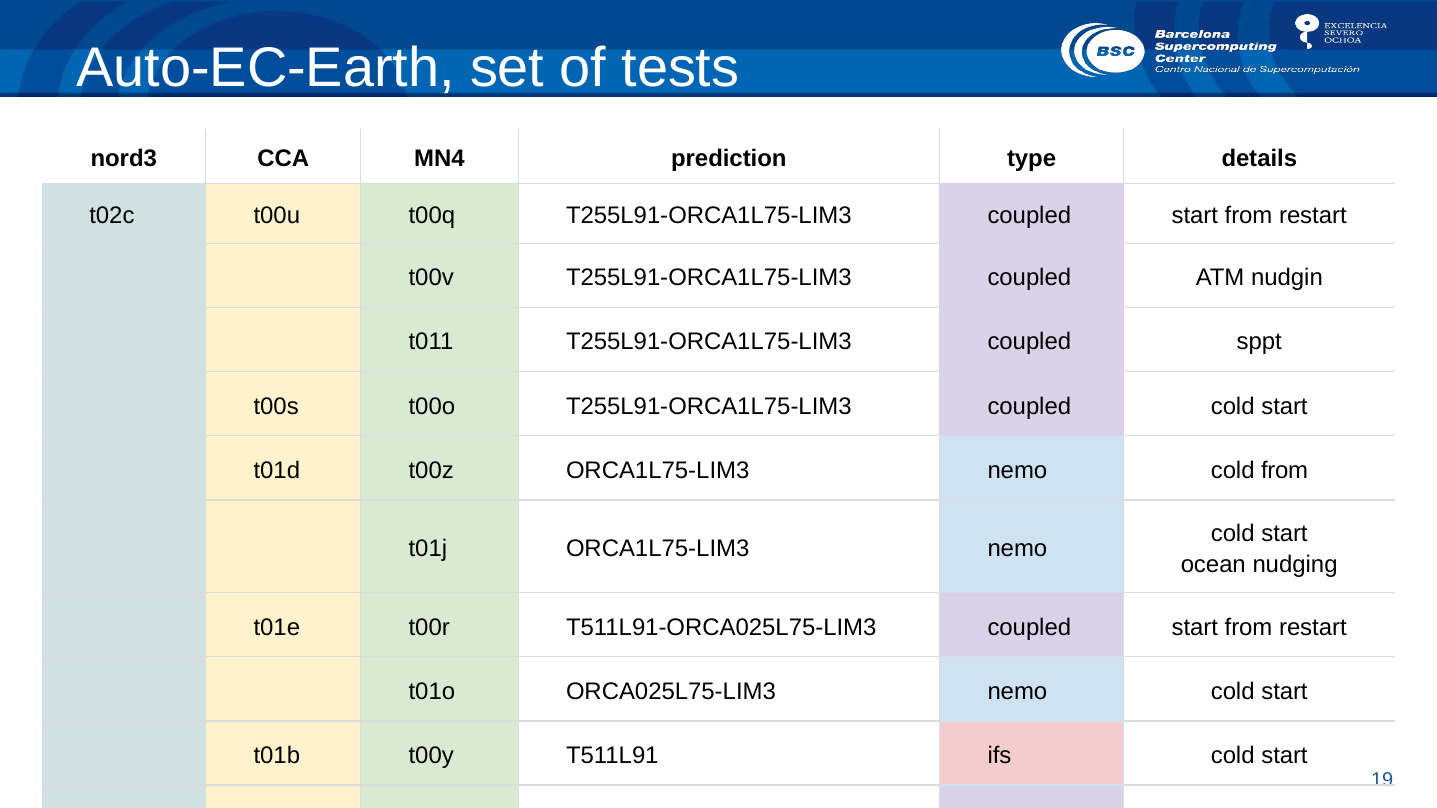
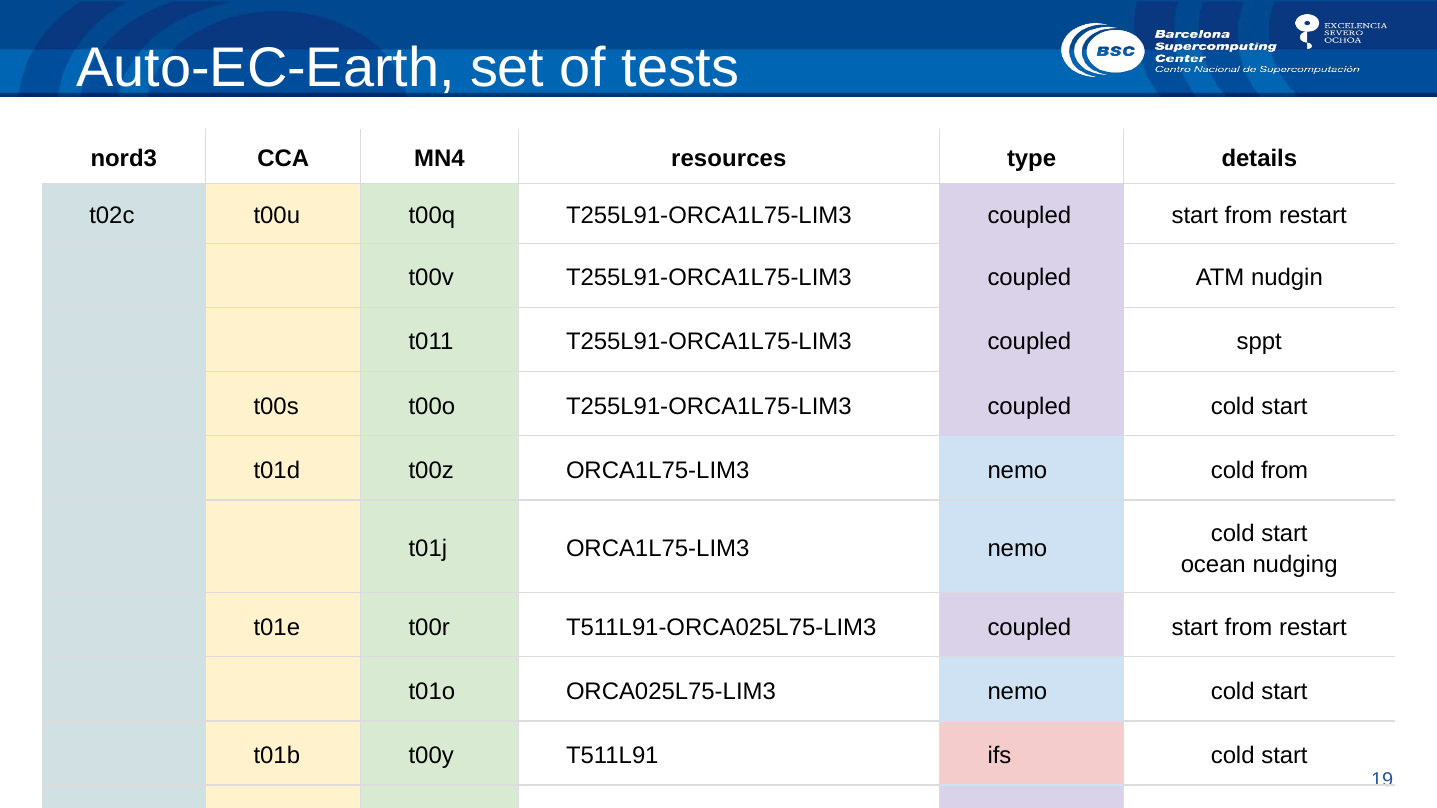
prediction: prediction -> resources (729, 159)
